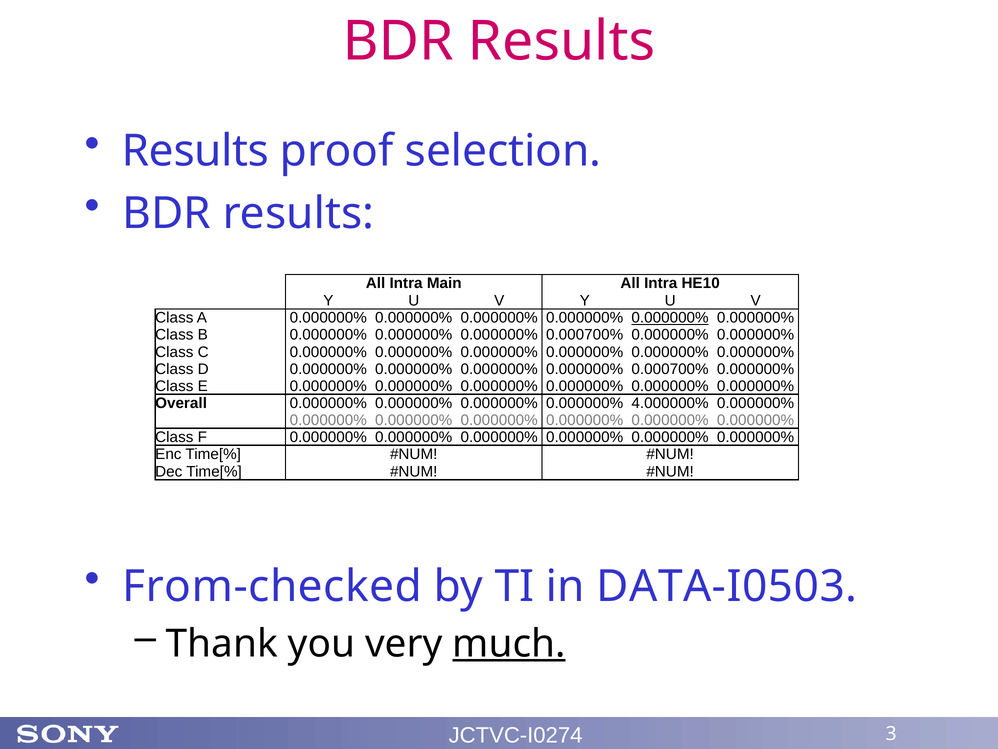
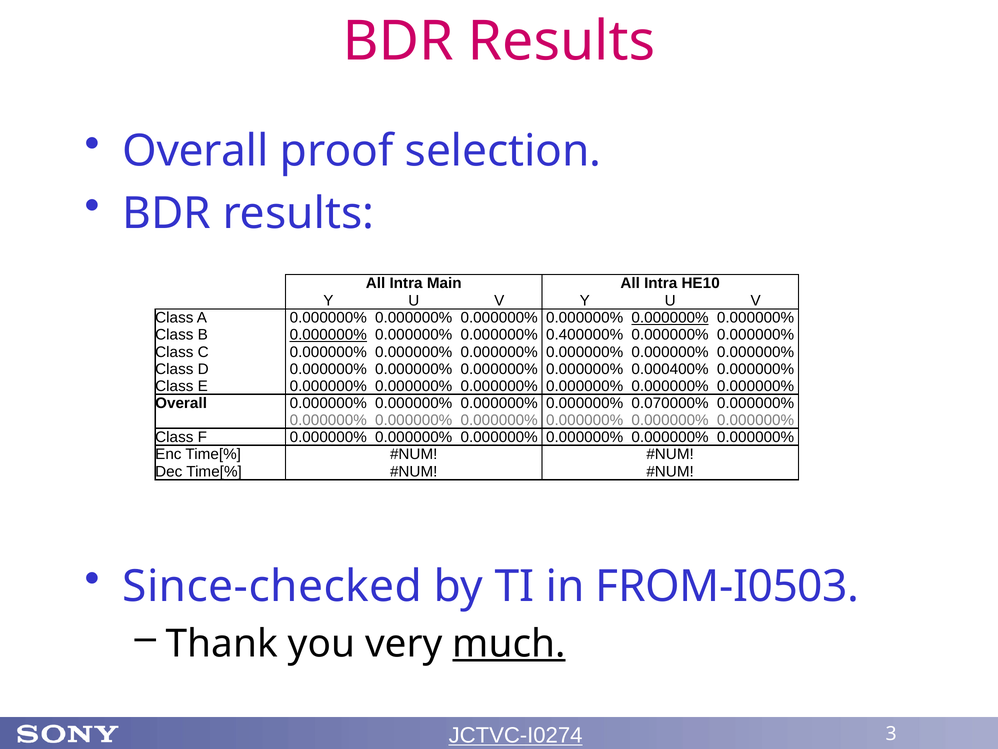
Results: Results -> Overall (195, 151)
0.000000% underline: none -> present (328, 335)
0.000700%: 0.000700% -> 0.400000% (585, 335)
0.000700%: 0.000700% -> 0.000400% (670, 369)
4.000000%: 4.000000% -> 0.070000% (670, 403)
From-checked: From-checked -> Since-checked (272, 586)
DATA-I0503: DATA-I0503 -> FROM-I0503 (727, 586)
JCTVC-I0274 underline: none -> present (516, 735)
